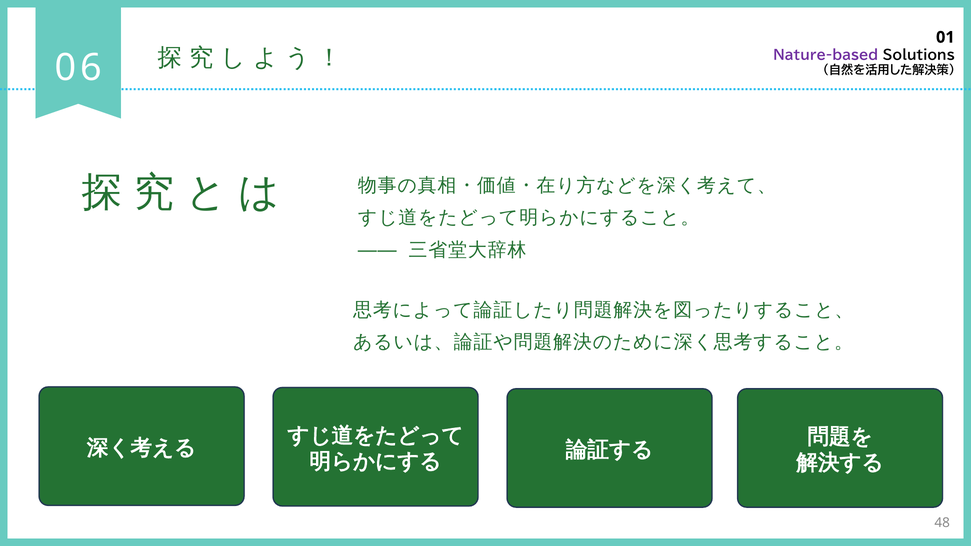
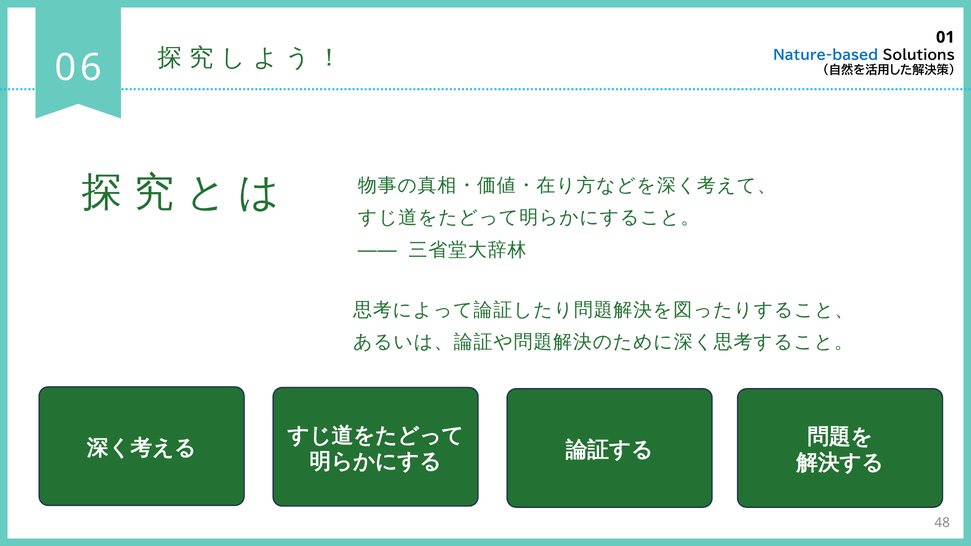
Nature-based colour: purple -> blue (826, 55)
